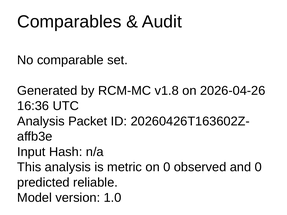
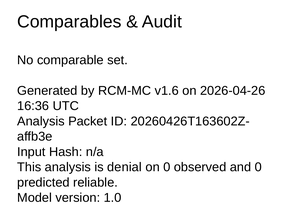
v1.8: v1.8 -> v1.6 (167, 91)
metric: metric -> denial (124, 167)
